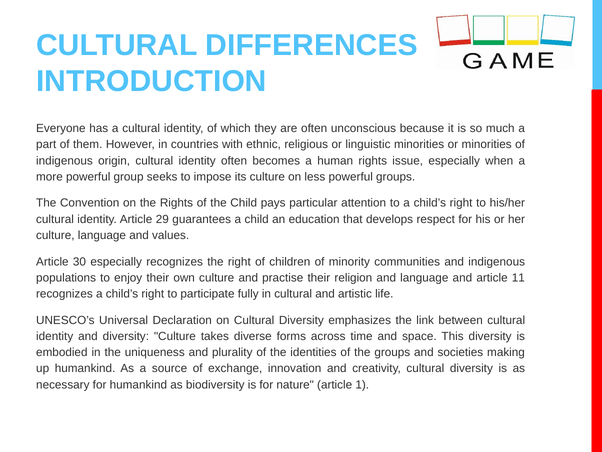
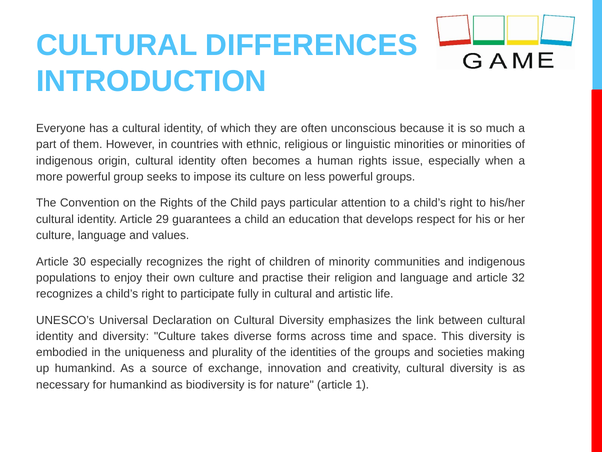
11: 11 -> 32 (518, 277)
